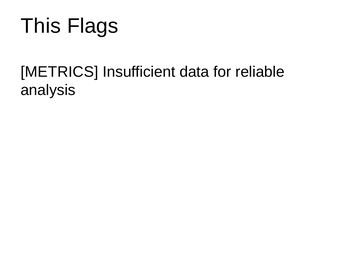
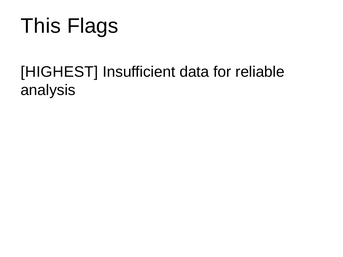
METRICS: METRICS -> HIGHEST (59, 72)
